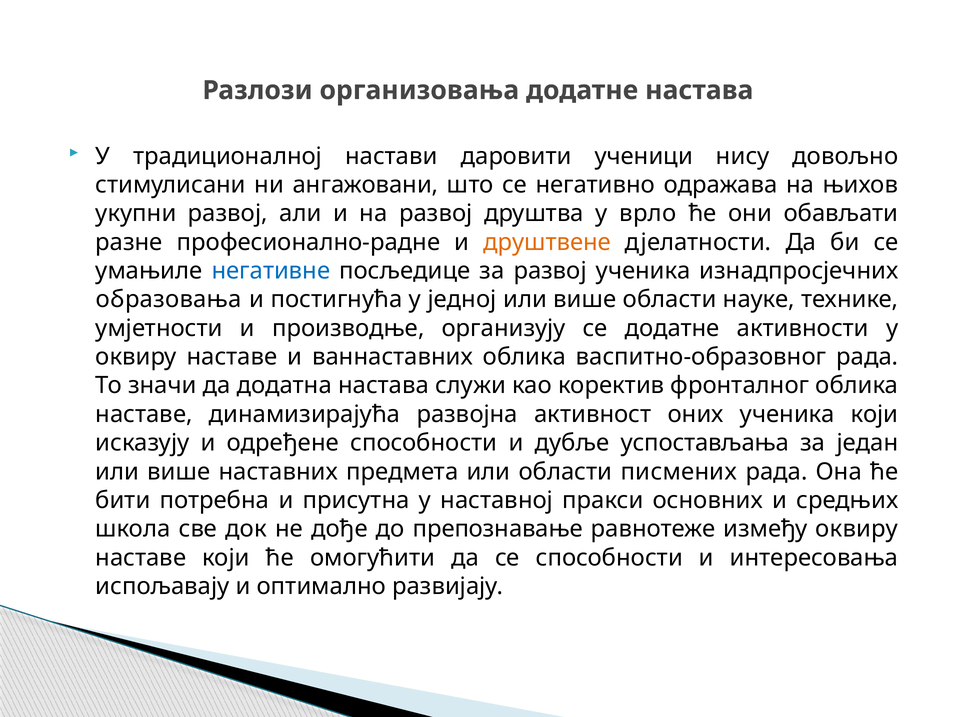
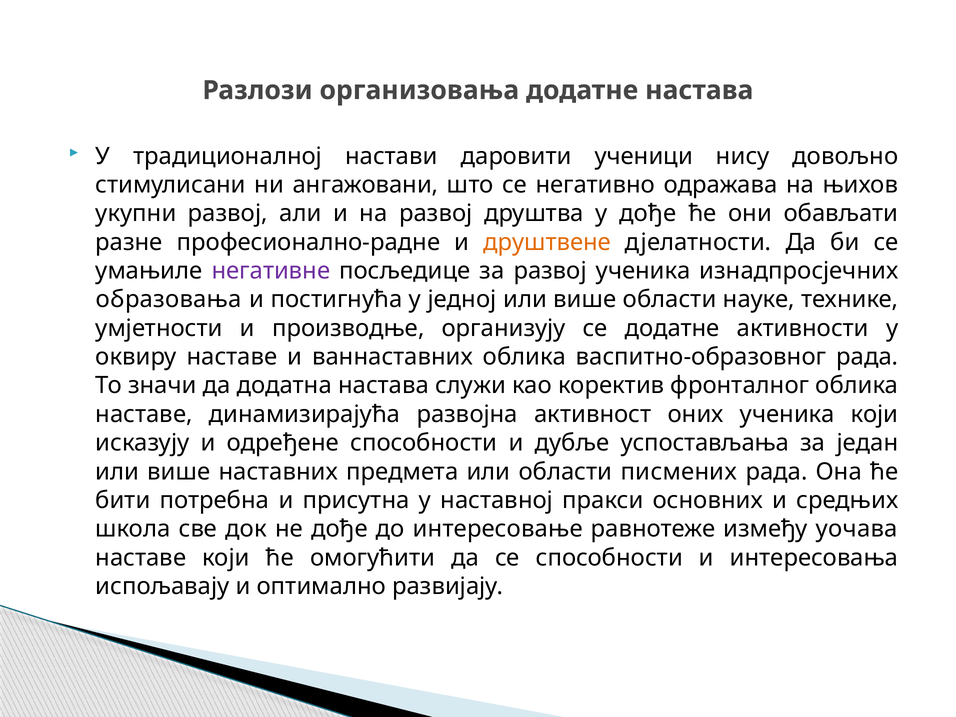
у врло: врло -> дође (648, 213)
негативне colour: blue -> purple (271, 271)
препознавање: препознавање -> интересовање (498, 529)
између оквиру: оквиру -> уочава (857, 529)
